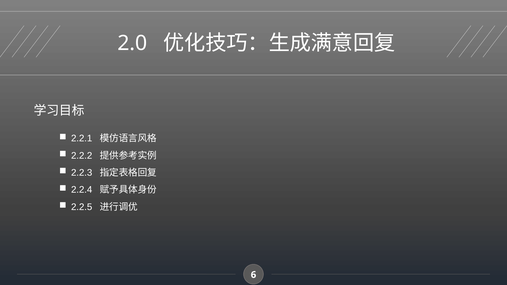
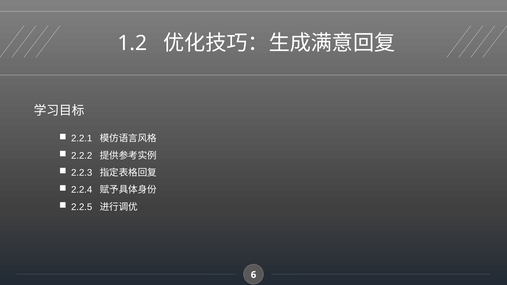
2.0: 2.0 -> 1.2 (132, 43)
